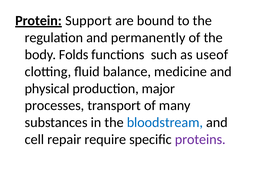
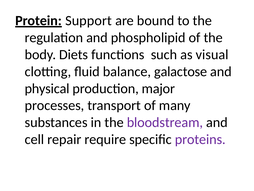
permanently: permanently -> phospholipid (148, 38)
Folds: Folds -> Diets (74, 54)
useof: useof -> visual (212, 54)
medicine: medicine -> galactose (181, 71)
bloodstream colour: blue -> purple (165, 122)
